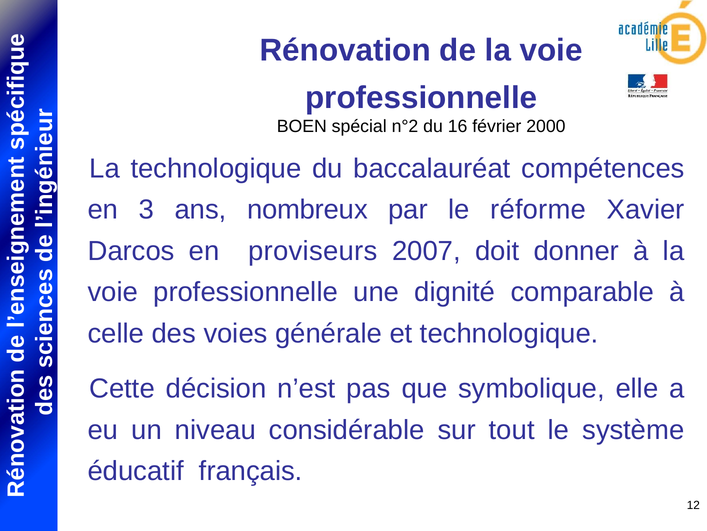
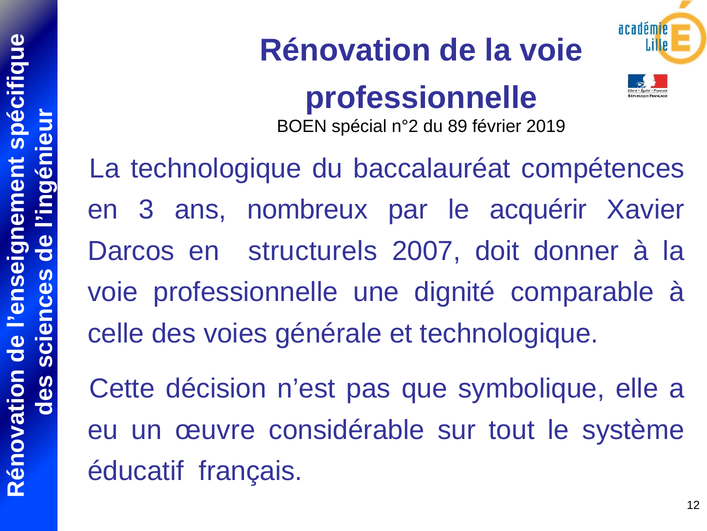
16: 16 -> 89 (458, 126)
2000: 2000 -> 2019 (546, 126)
réforme: réforme -> acquérir (538, 209)
proviseurs: proviseurs -> structurels (313, 251)
niveau: niveau -> œuvre (215, 429)
